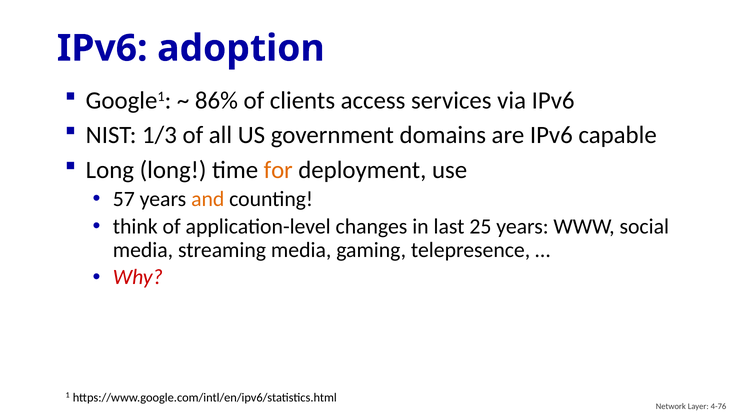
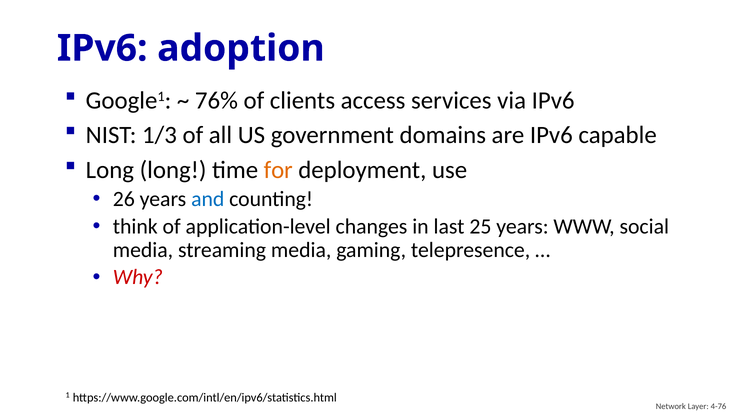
86%: 86% -> 76% (216, 100)
57: 57 -> 26 (124, 199)
and colour: orange -> blue (208, 199)
